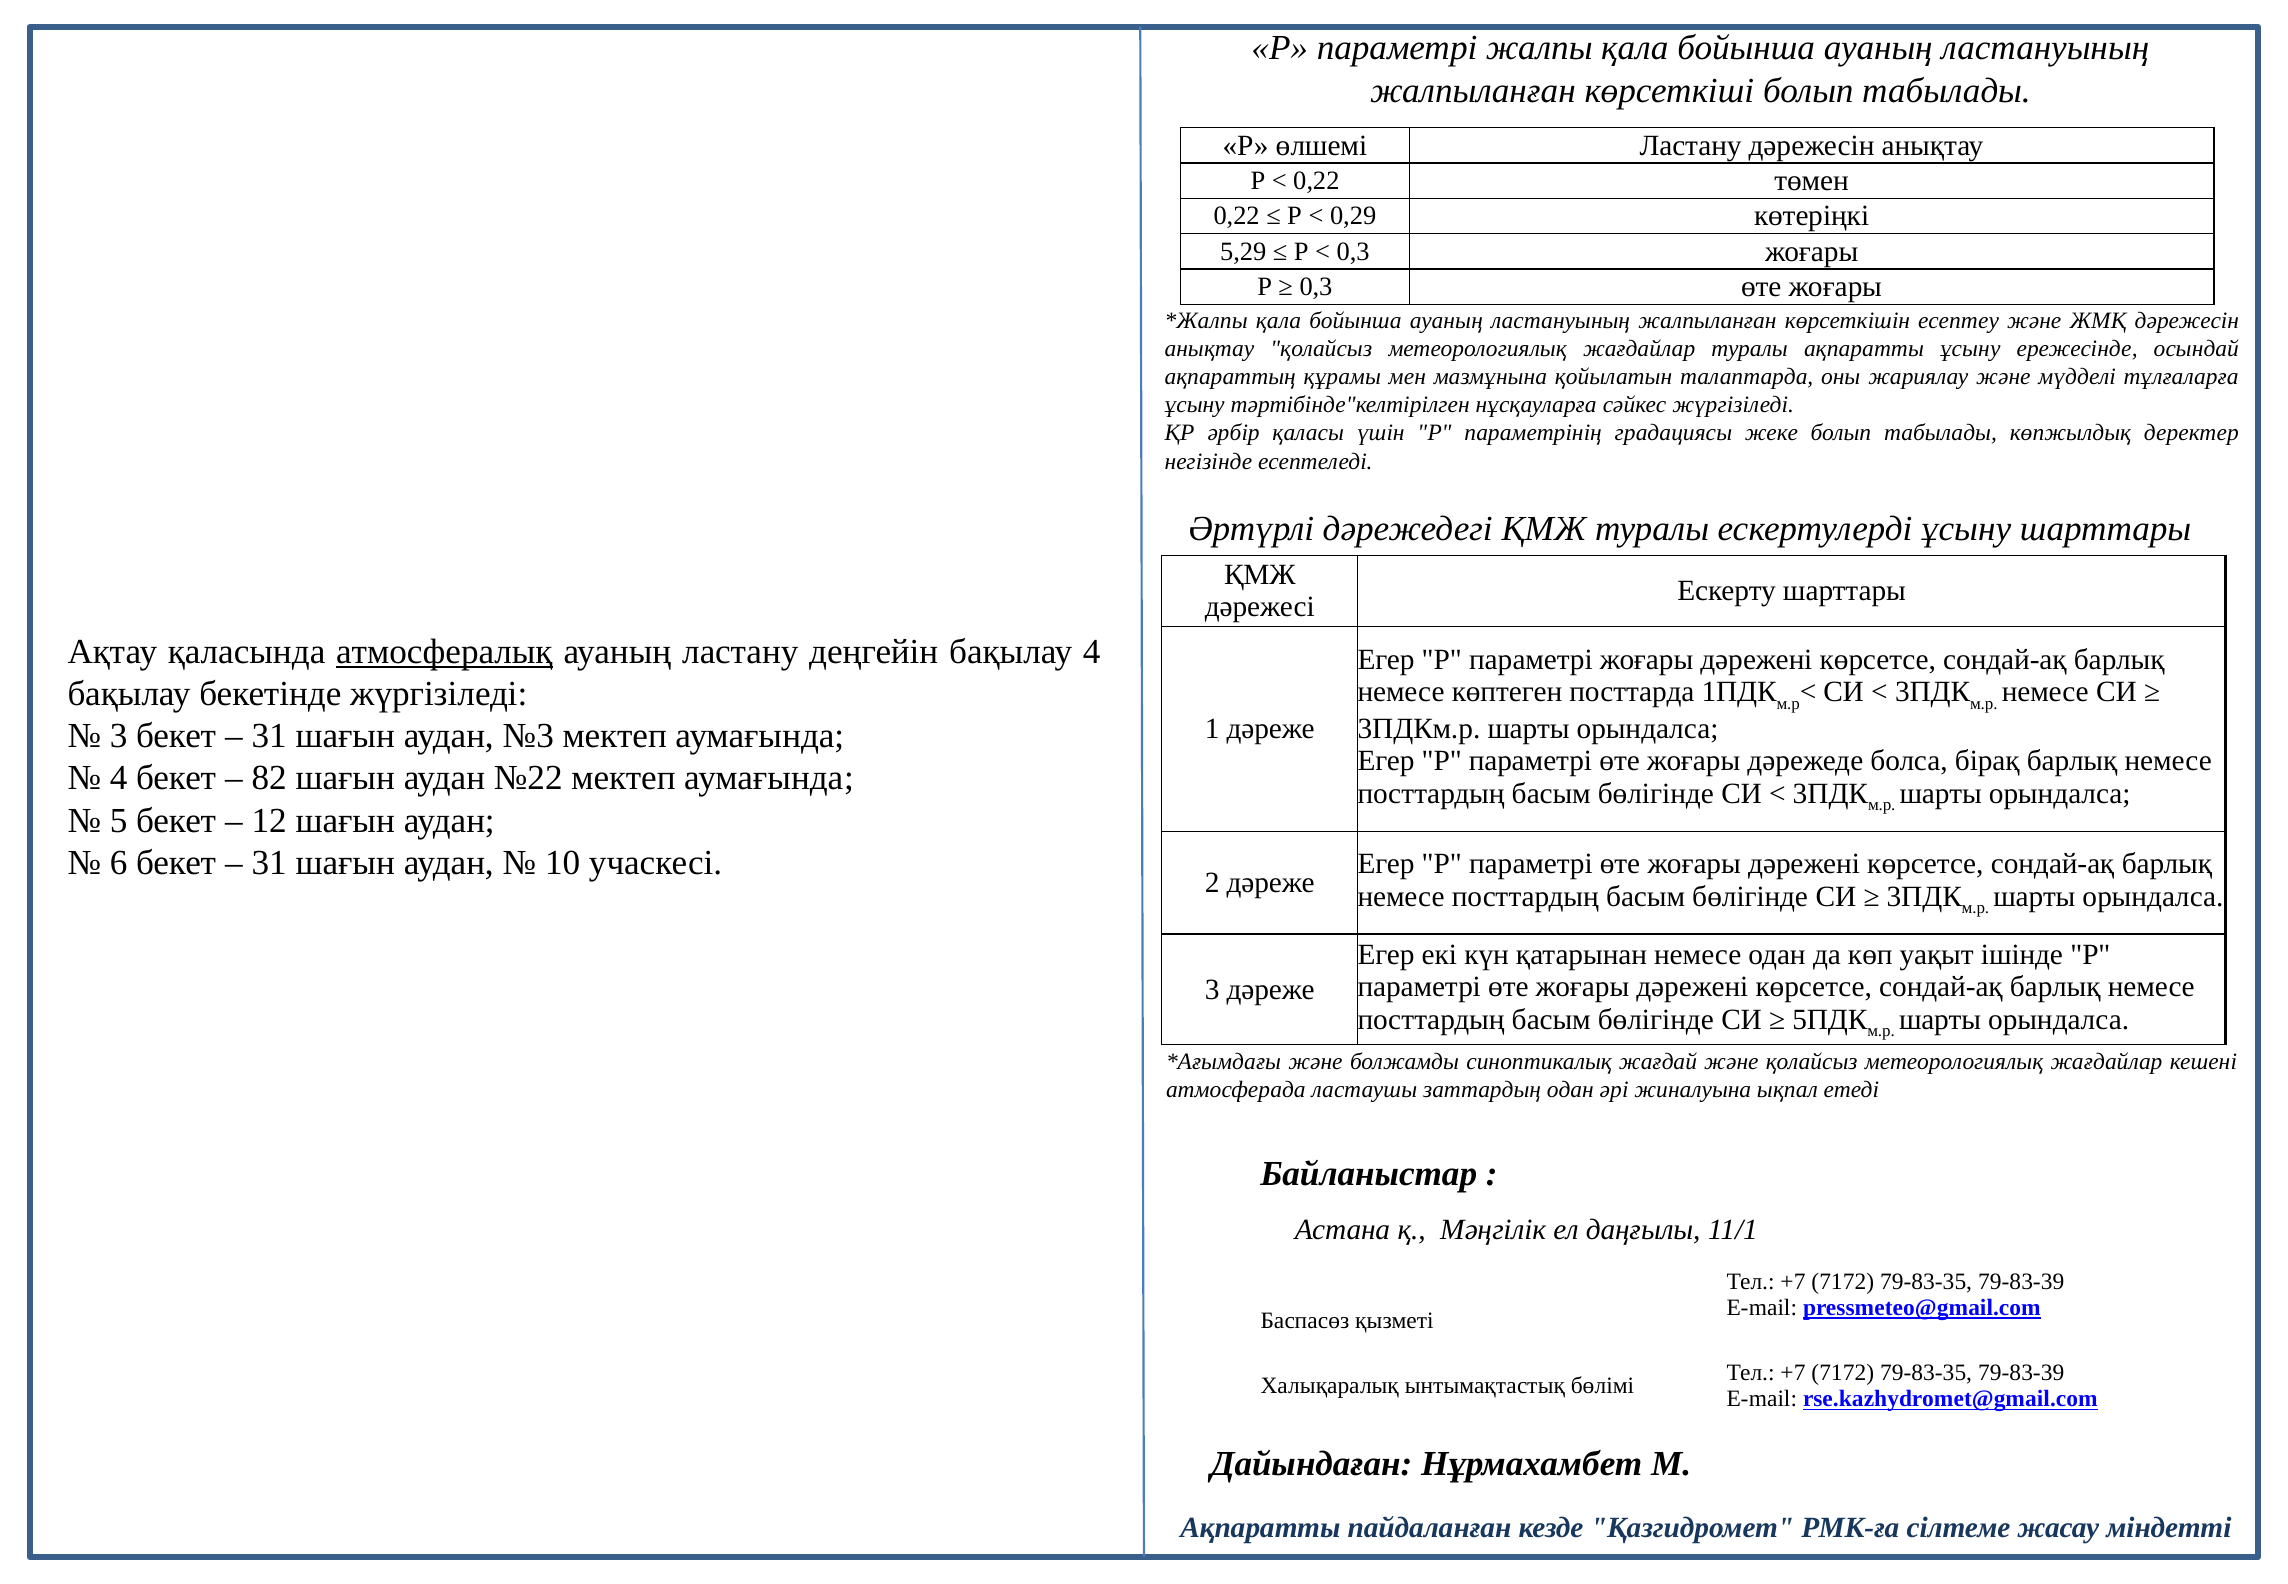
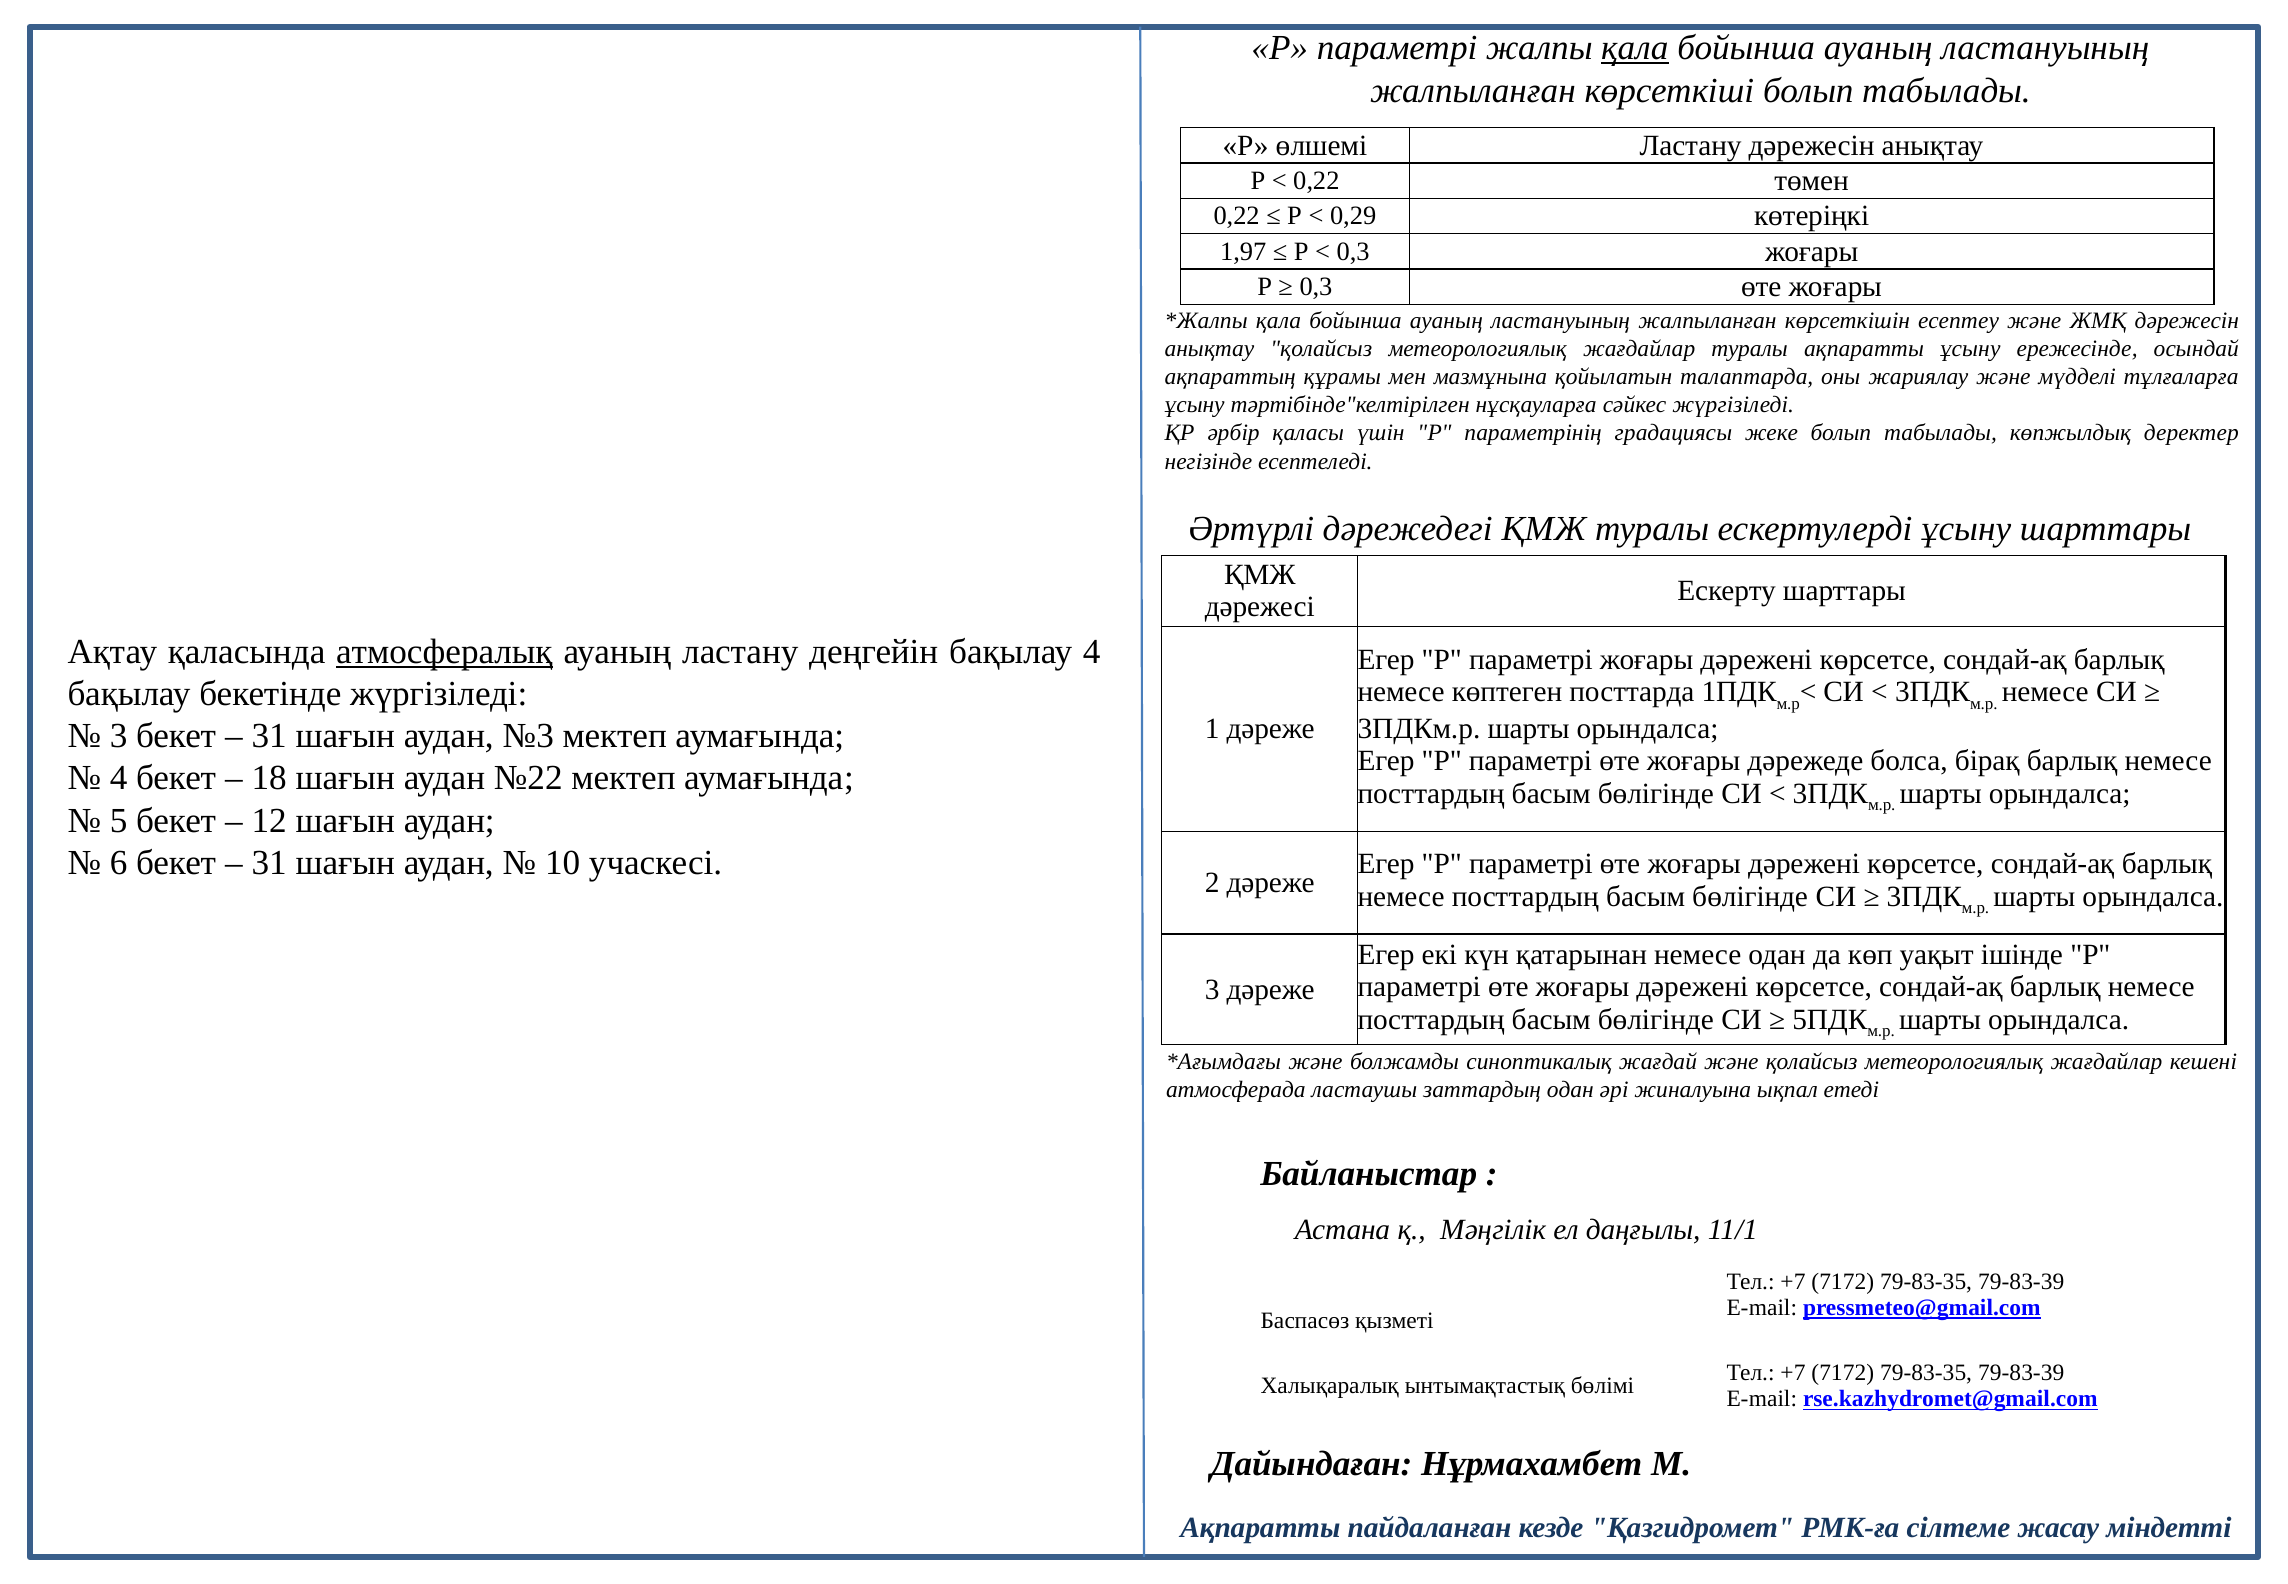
қала underline: none -> present (1635, 48)
5,29: 5,29 -> 1,97 (1243, 252)
82: 82 -> 18 (269, 778)
